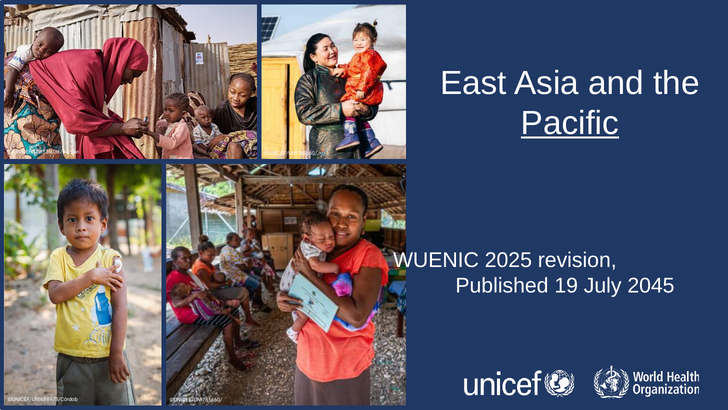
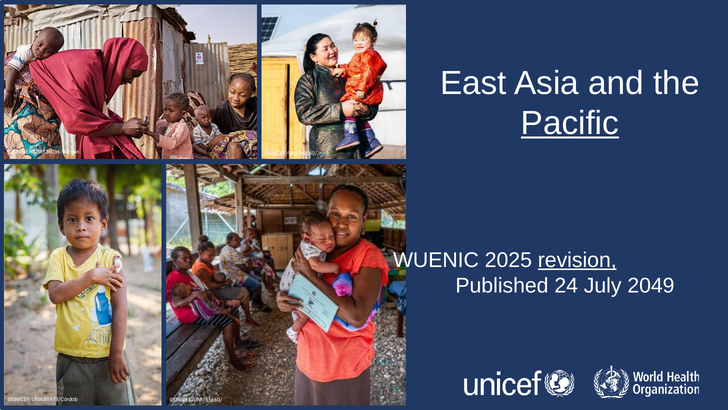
revision underline: none -> present (577, 260)
19: 19 -> 24 (566, 286)
2045: 2045 -> 2049 (651, 286)
